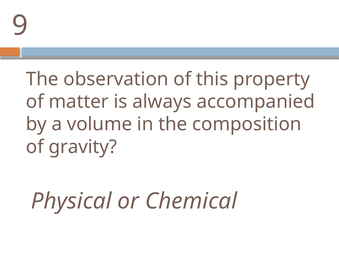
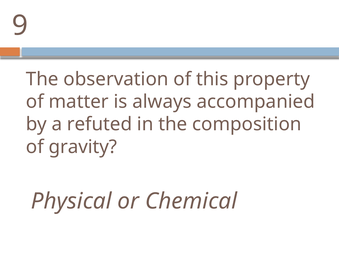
volume: volume -> refuted (100, 124)
